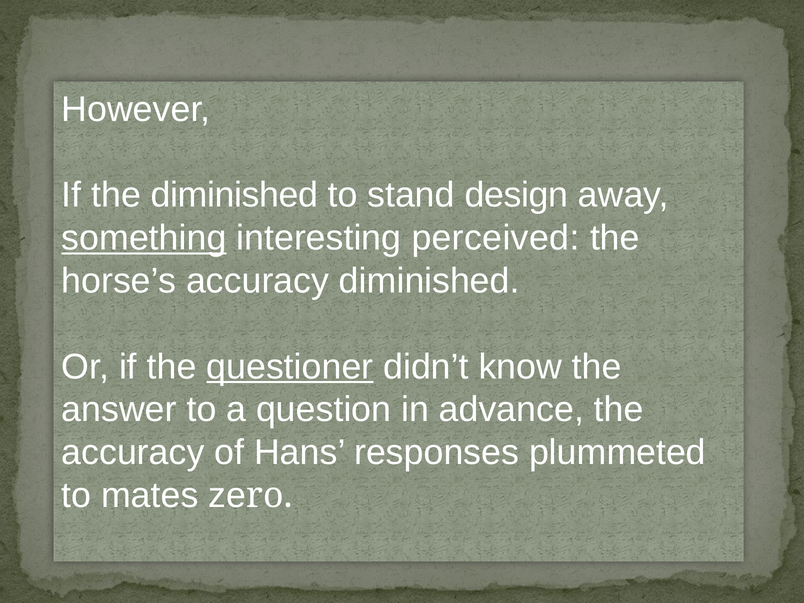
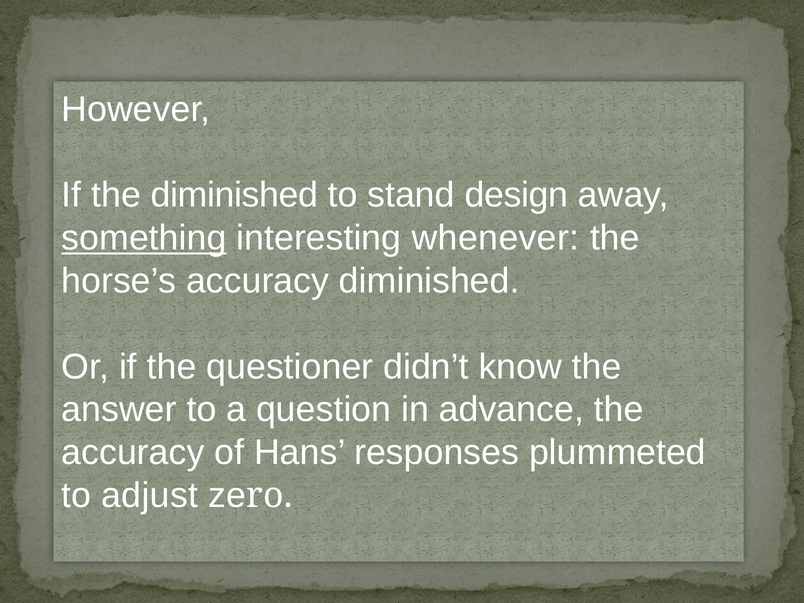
perceived: perceived -> whenever (496, 238)
questioner underline: present -> none (290, 367)
mates: mates -> adjust (150, 495)
